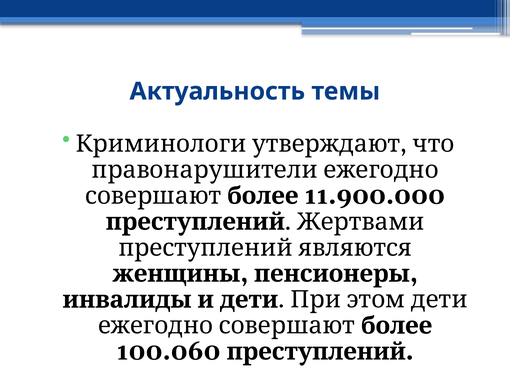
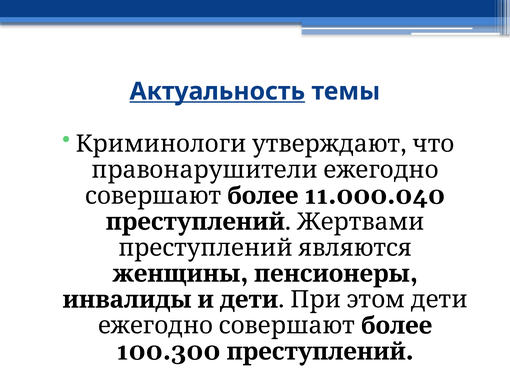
Актуальность underline: none -> present (217, 92)
11.900.000: 11.900.000 -> 11.000.040 (375, 196)
100.060: 100.060 -> 100.300 (169, 352)
